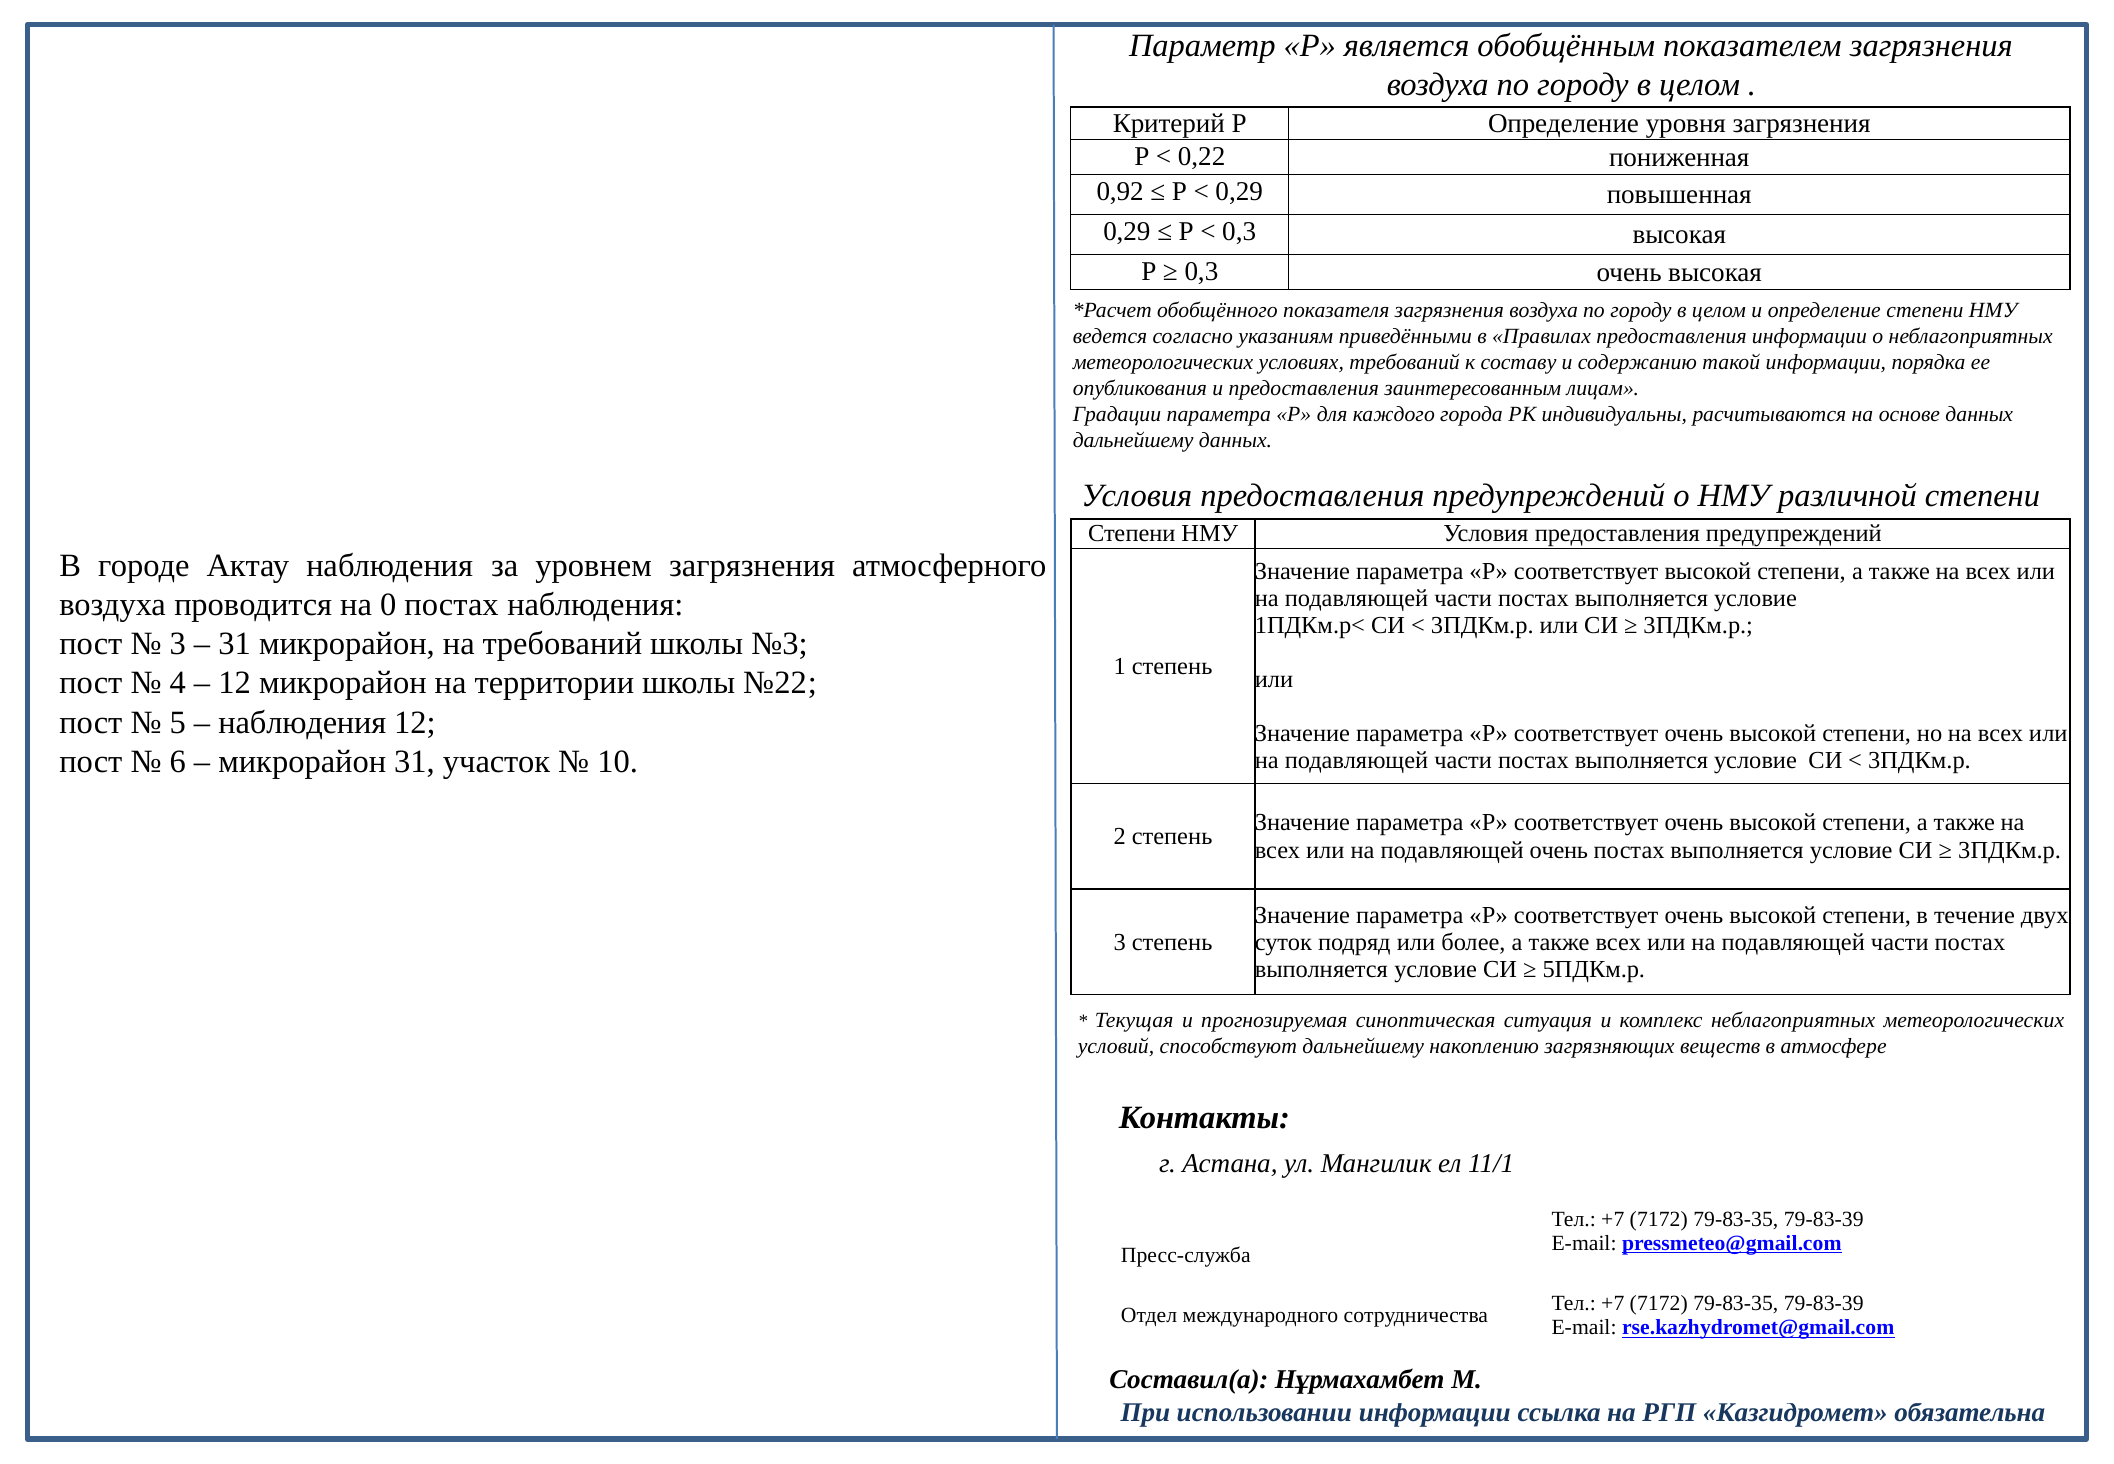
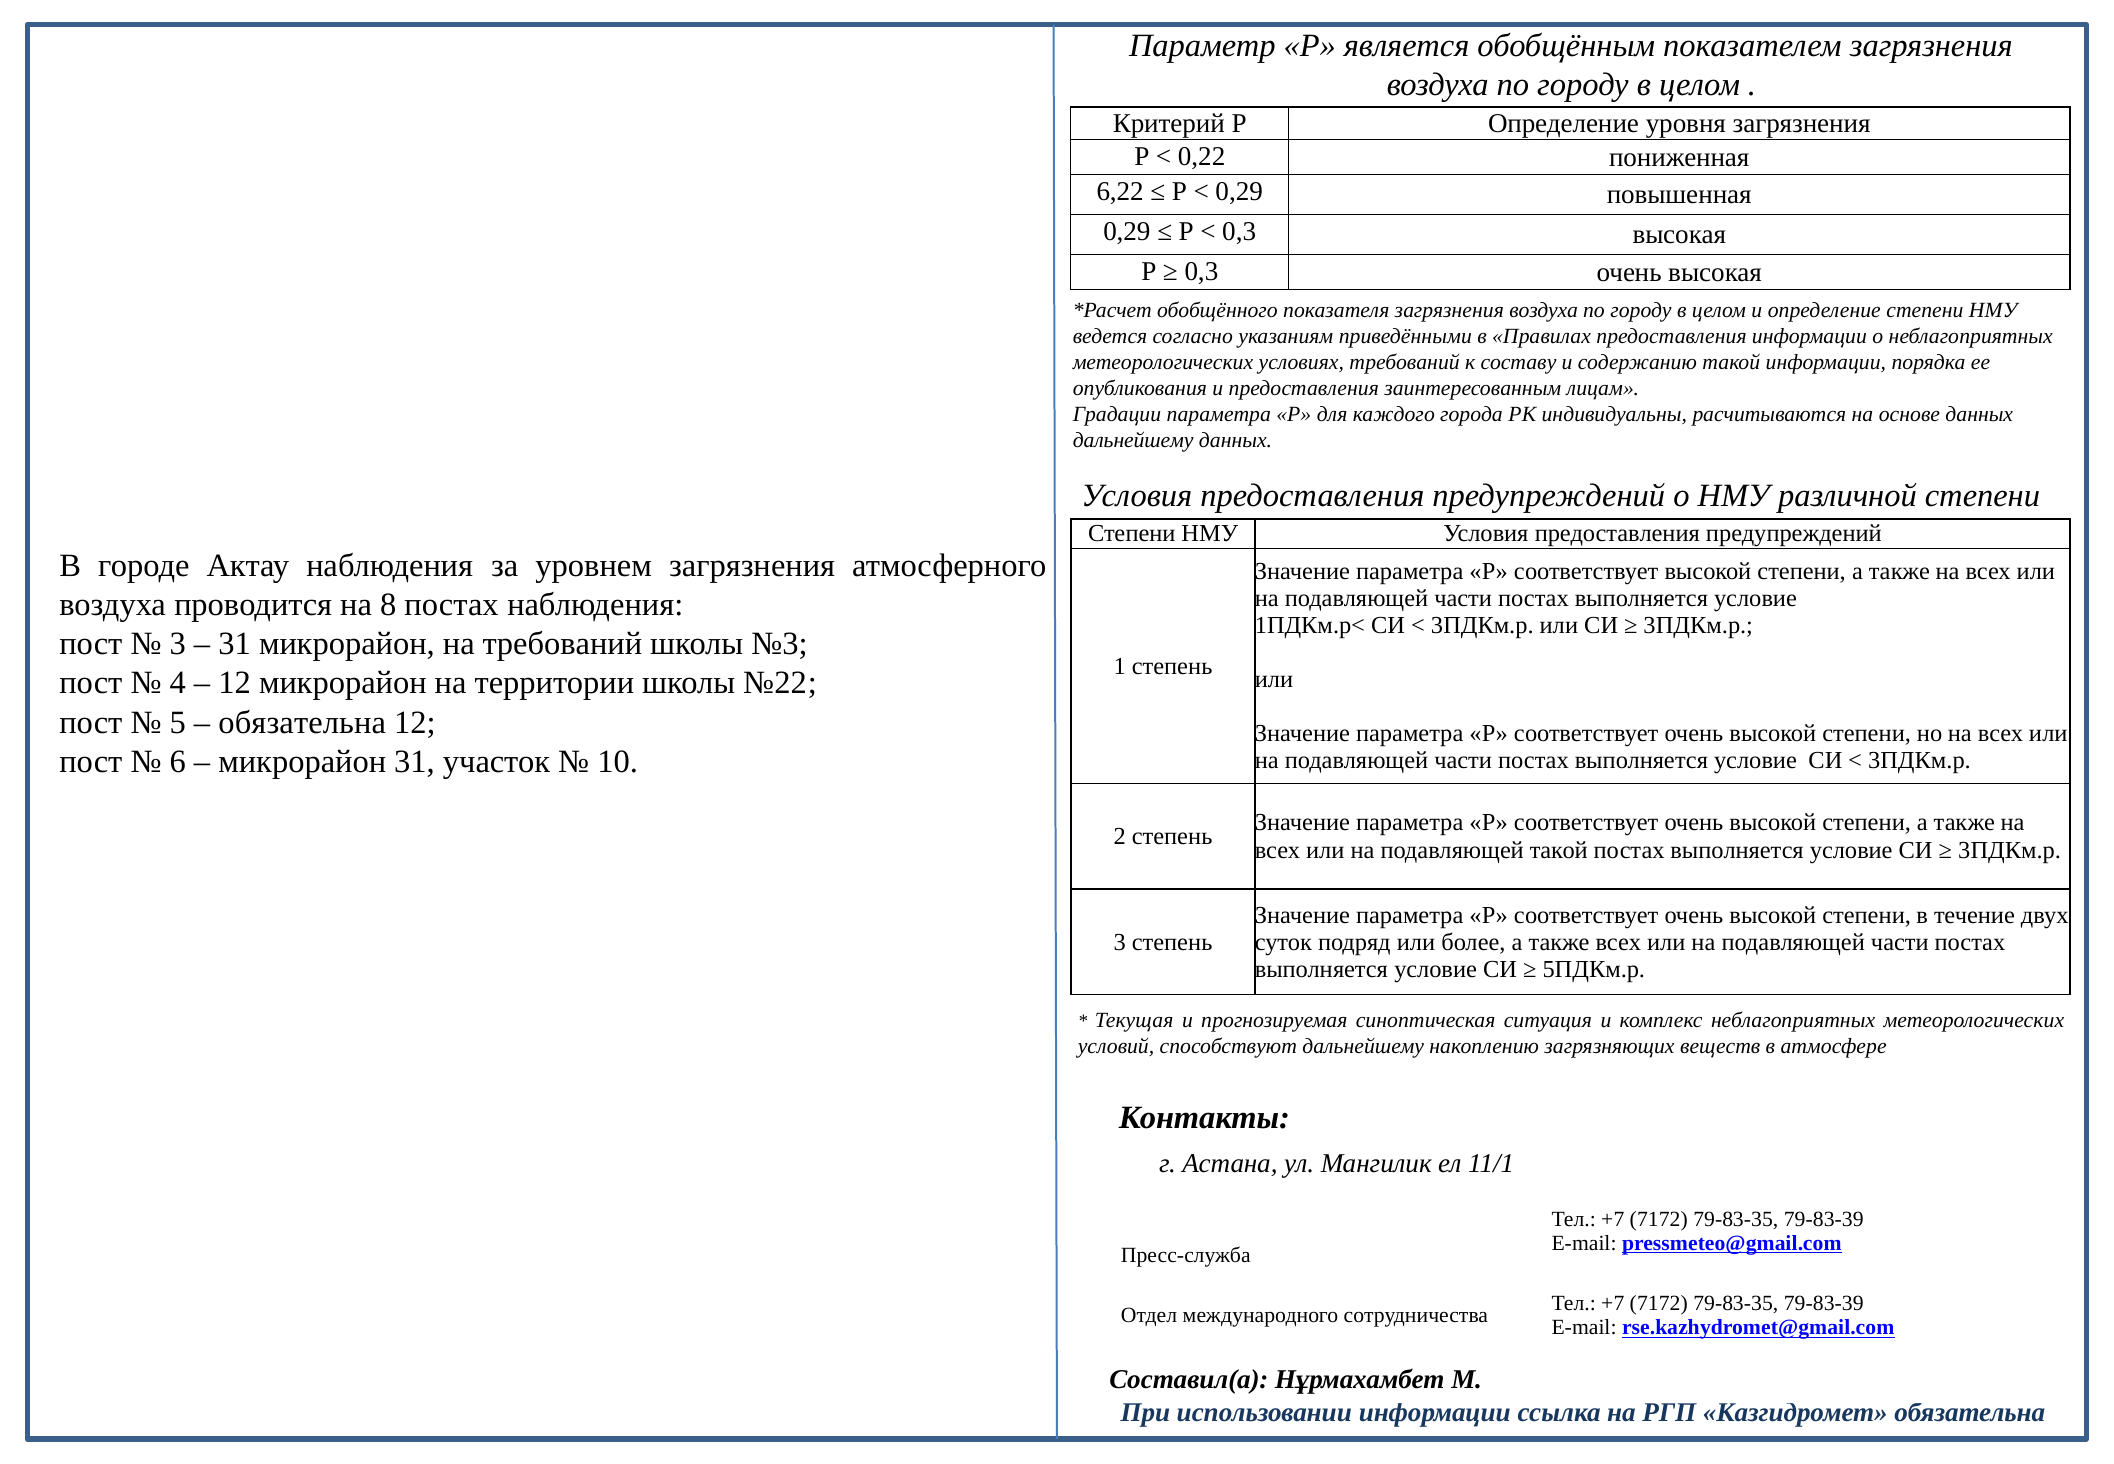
0,92: 0,92 -> 6,22 (1120, 192)
0: 0 -> 8 (388, 605)
наблюдения: наблюдения -> обязательна (302, 722)
подавляющей очень: очень -> такой (1559, 850)
